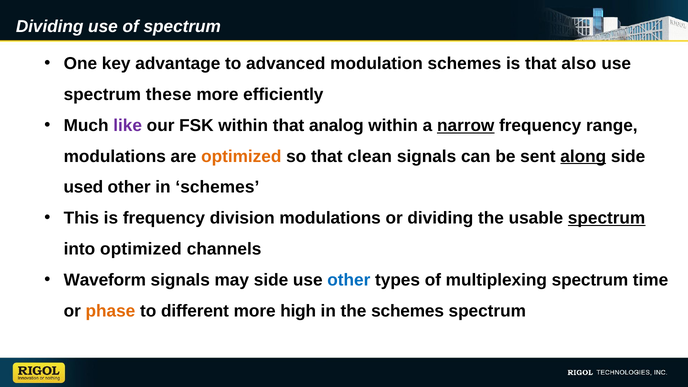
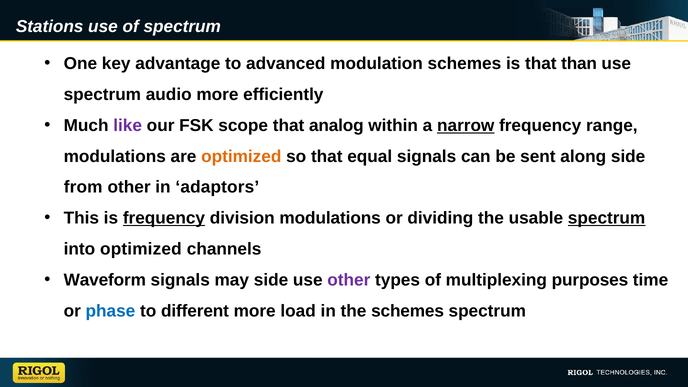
Dividing: Dividing -> Stations (50, 27)
also: also -> than (579, 63)
these: these -> audio (169, 94)
FSK within: within -> scope (243, 125)
clean: clean -> equal (370, 156)
along underline: present -> none (583, 156)
used: used -> from (83, 187)
in schemes: schemes -> adaptors (217, 187)
frequency underline: none -> present (164, 218)
other colour: blue -> purple (349, 280)
multiplexing spectrum: spectrum -> purposes (590, 280)
phase colour: orange -> blue (110, 311)
high: high -> load (298, 311)
